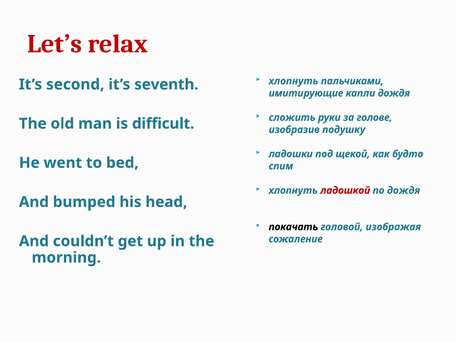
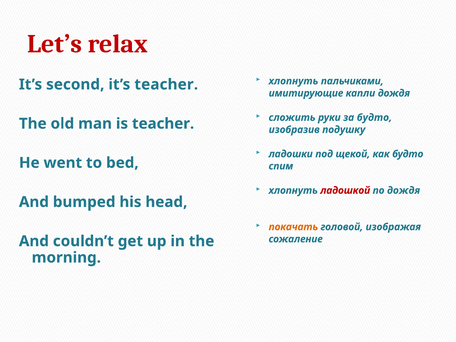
it’s seventh: seventh -> teacher (166, 84)
за голове: голове -> будто (374, 118)
is difficult: difficult -> teacher (163, 124)
покачать colour: black -> orange (293, 227)
